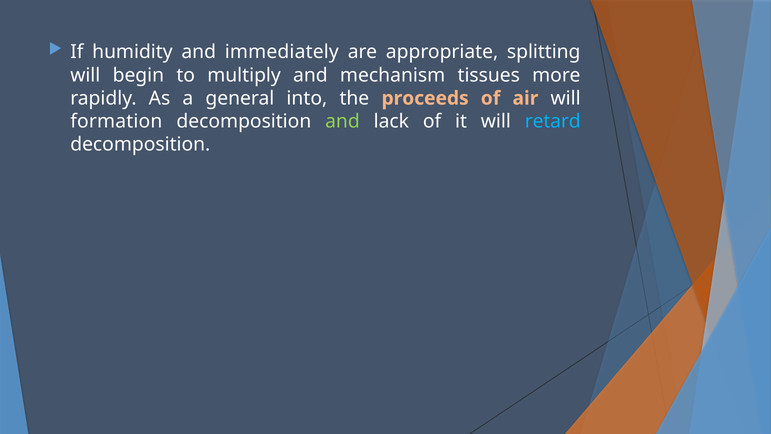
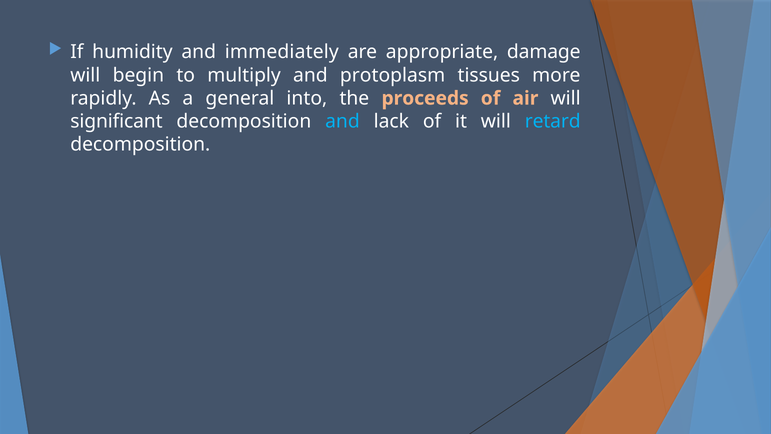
splitting: splitting -> damage (544, 52)
mechanism: mechanism -> protoplasm (393, 75)
formation: formation -> significant (116, 121)
and colour: light green -> light blue (342, 121)
